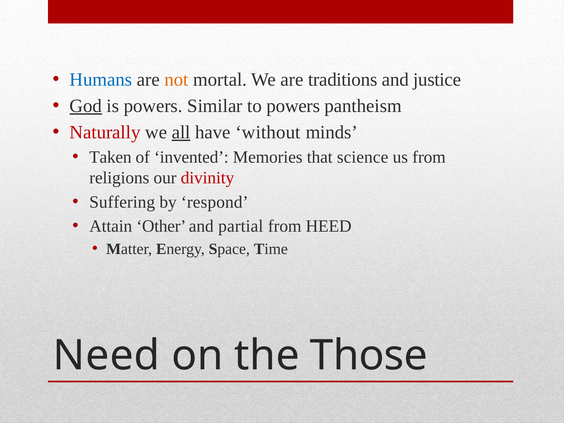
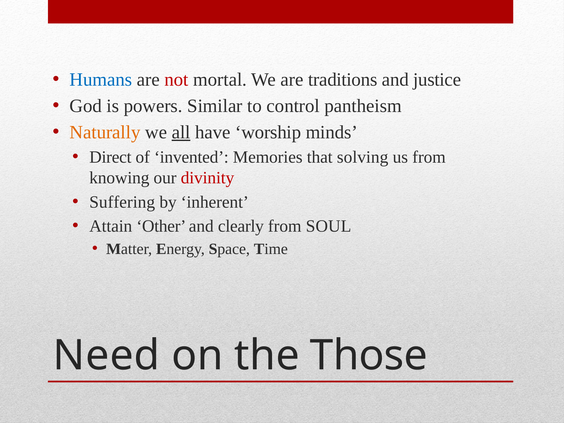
not colour: orange -> red (176, 80)
God underline: present -> none (86, 106)
to powers: powers -> control (293, 106)
Naturally colour: red -> orange (105, 132)
without: without -> worship (268, 132)
Taken: Taken -> Direct (110, 157)
science: science -> solving (363, 157)
religions: religions -> knowing (119, 178)
respond: respond -> inherent (215, 202)
partial: partial -> clearly (241, 226)
HEED: HEED -> SOUL (329, 226)
